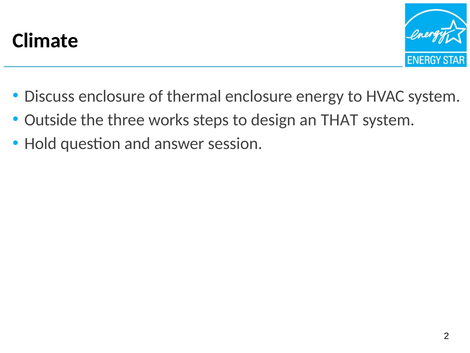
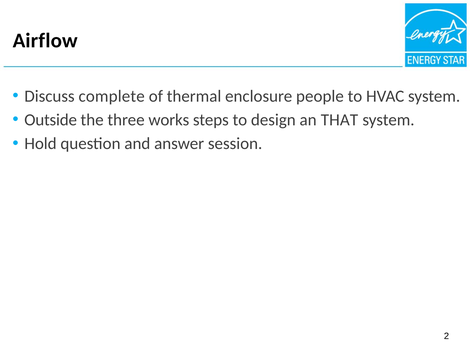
Climate: Climate -> Airflow (45, 41)
Discuss enclosure: enclosure -> complete (112, 96)
energy: energy -> people (320, 96)
